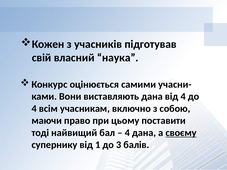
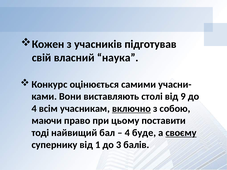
виставляють дана: дана -> столі (152, 97)
від 4: 4 -> 9 (183, 97)
включно underline: none -> present (131, 109)
4 дана: дана -> буде (144, 133)
